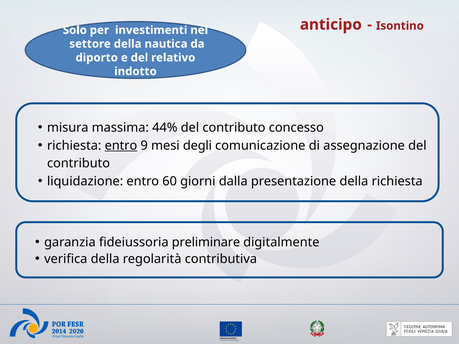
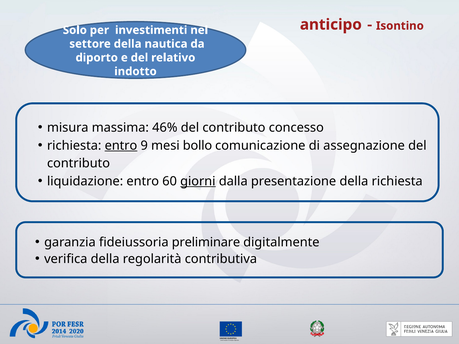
44%: 44% -> 46% (165, 128)
degli: degli -> bollo (197, 146)
giorni underline: none -> present (198, 181)
